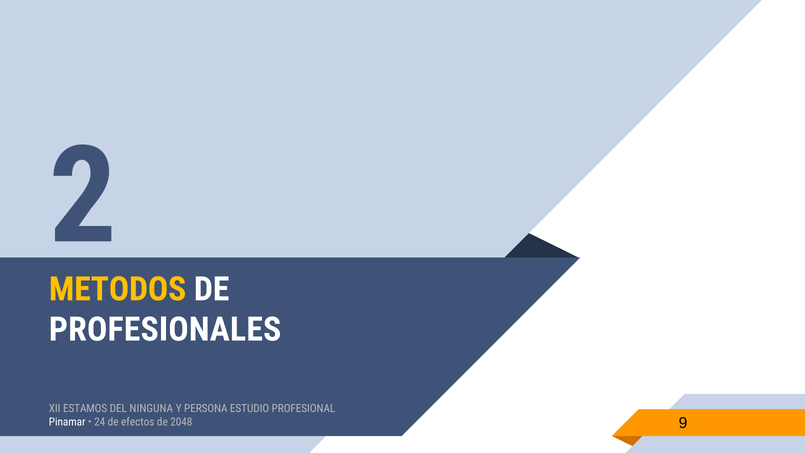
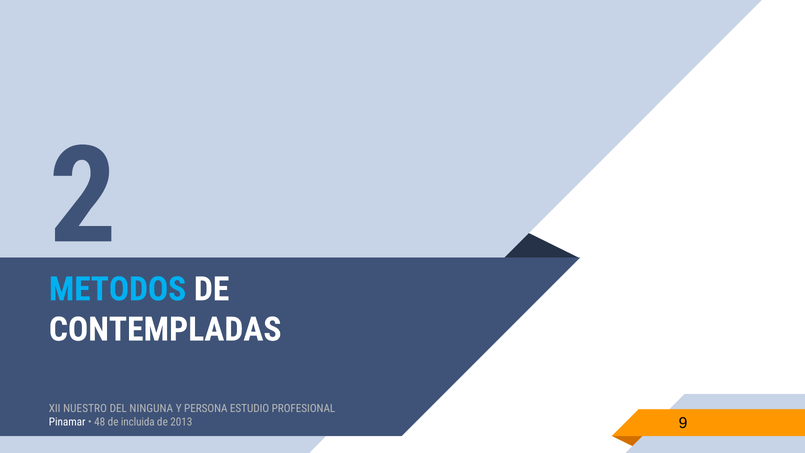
METODOS colour: yellow -> light blue (118, 289)
PROFESIONALES: PROFESIONALES -> CONTEMPLADAS (165, 329)
ESTAMOS: ESTAMOS -> NUESTRO (85, 409)
24: 24 -> 48 (100, 422)
efectos: efectos -> incluida (138, 422)
2048: 2048 -> 2013 (181, 422)
